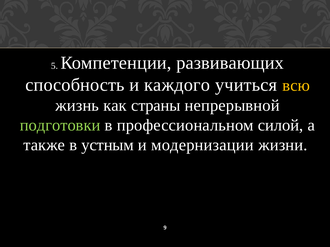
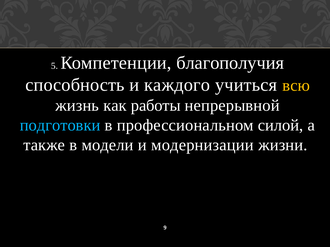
развивающих: развивающих -> благополучия (230, 63)
страны: страны -> работы (156, 106)
подготовки colour: light green -> light blue (60, 125)
устным: устным -> модели (107, 145)
